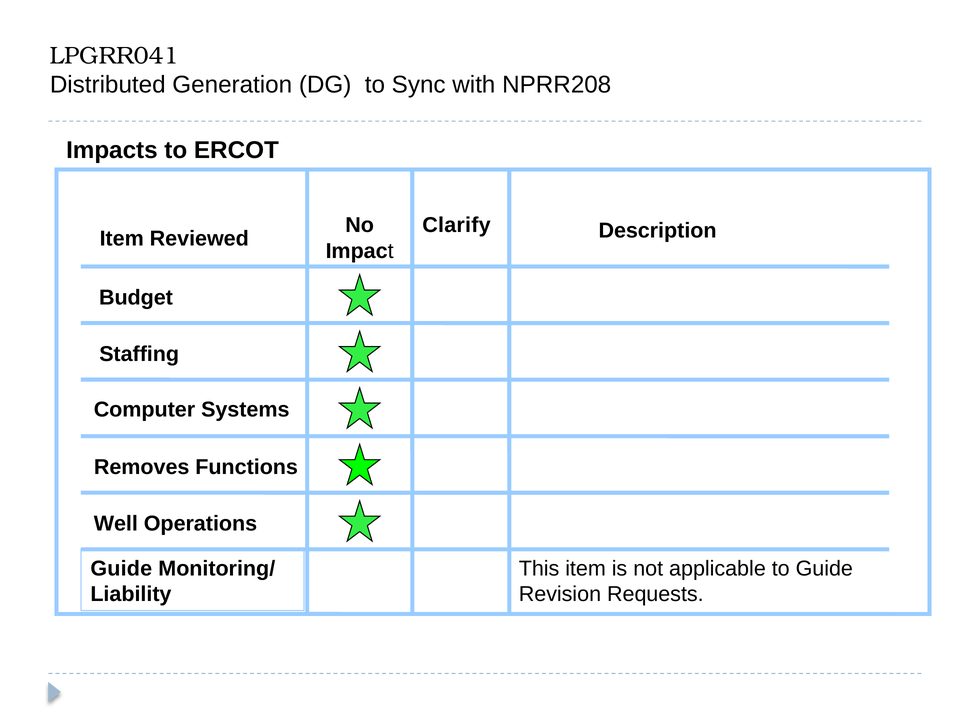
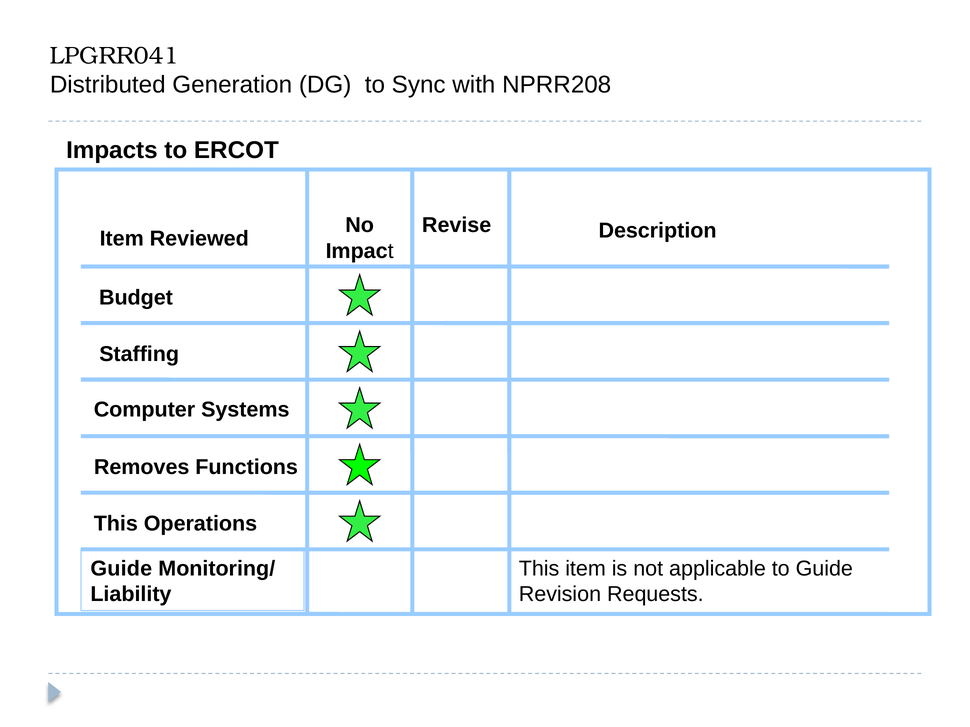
Clarify: Clarify -> Revise (457, 226)
Well: Well -> This (116, 524)
